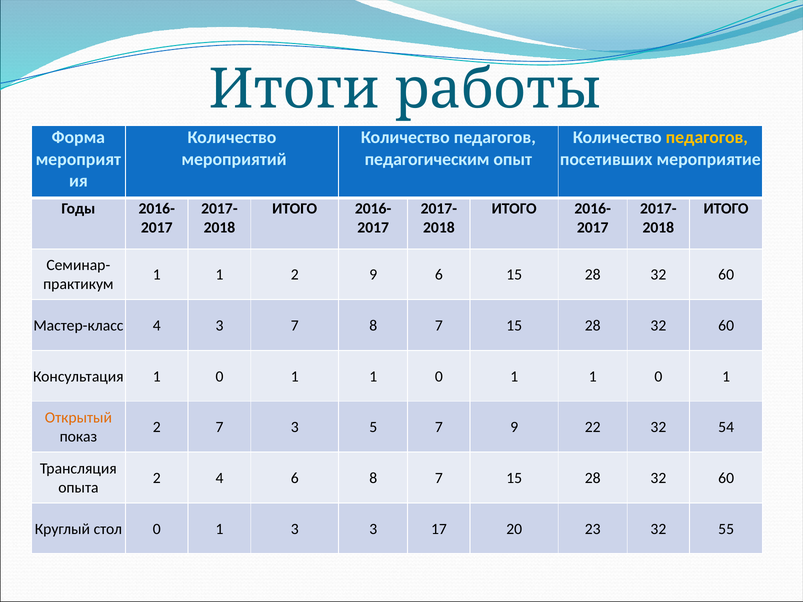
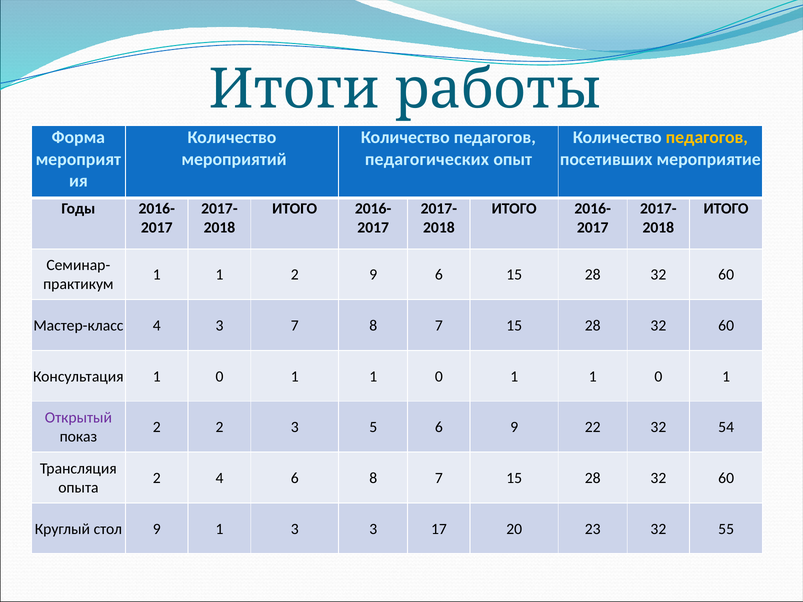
педагогическим: педагогическим -> педагогических (427, 159)
Открытый colour: orange -> purple (78, 418)
2 7: 7 -> 2 (219, 427)
5 7: 7 -> 6 (439, 427)
стол 0: 0 -> 9 (157, 529)
